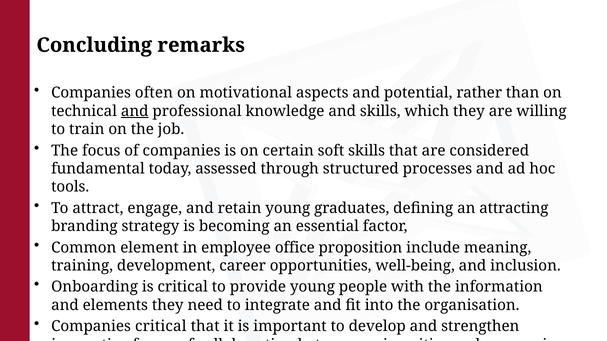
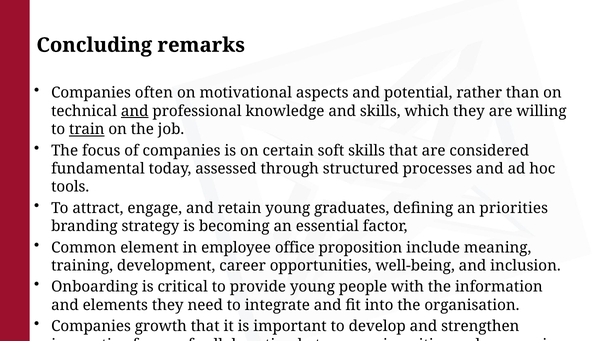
train underline: none -> present (87, 130)
attracting: attracting -> priorities (514, 208)
Companies critical: critical -> growth (161, 327)
